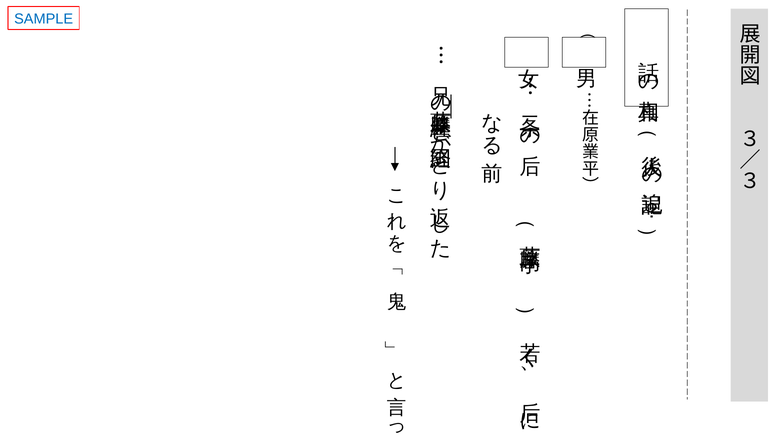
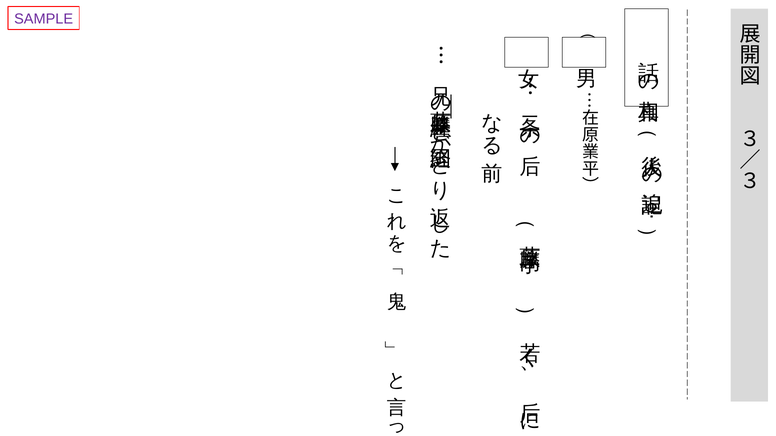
SAMPLE colour: blue -> purple (44, 19)
